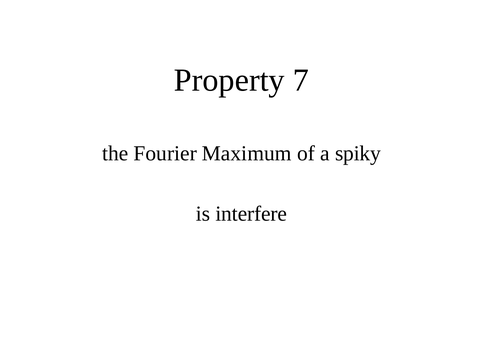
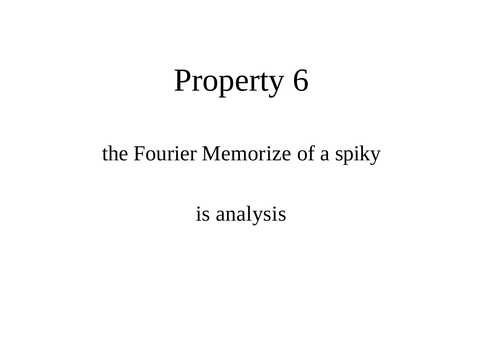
7: 7 -> 6 (301, 80)
Maximum: Maximum -> Memorize (247, 154)
interfere: interfere -> analysis (251, 214)
